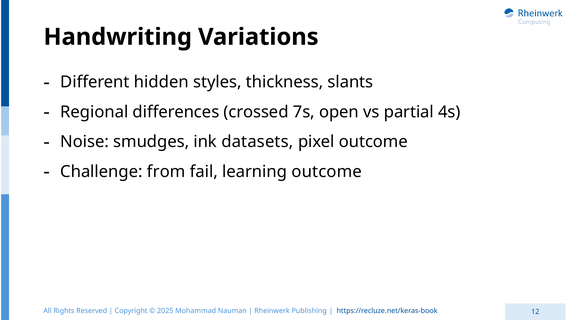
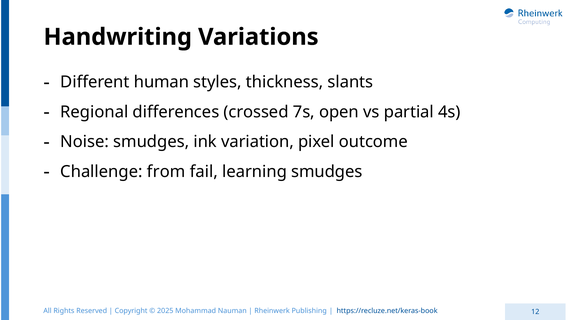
hidden: hidden -> human (161, 82)
datasets: datasets -> variation (257, 142)
learning outcome: outcome -> smudges (327, 172)
